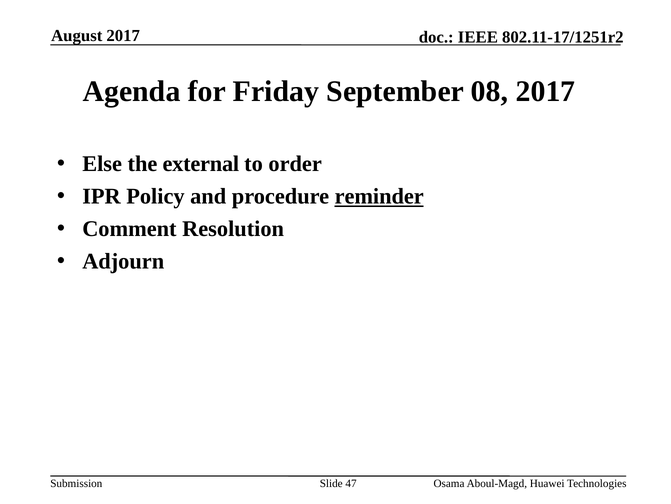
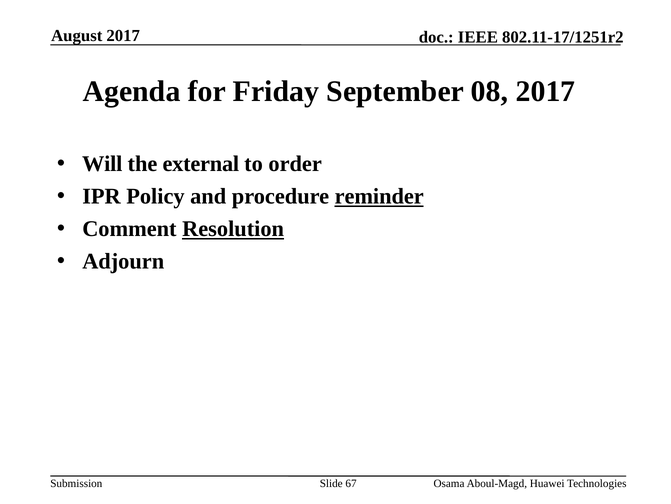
Else: Else -> Will (102, 164)
Resolution underline: none -> present (233, 229)
47: 47 -> 67 (351, 483)
